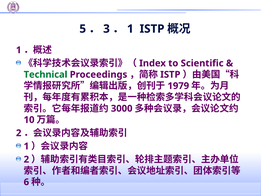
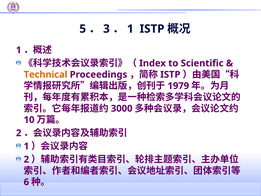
Technical colour: green -> orange (46, 74)
